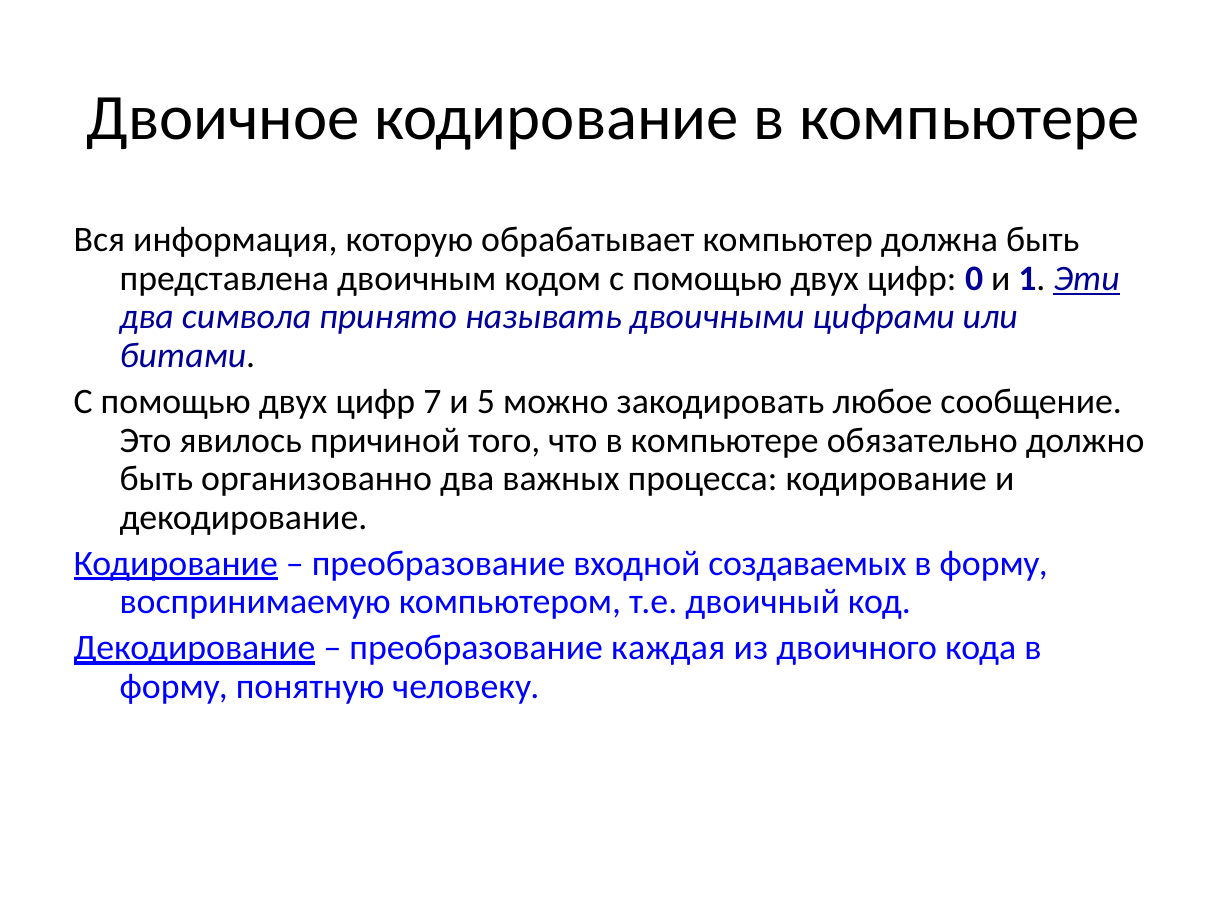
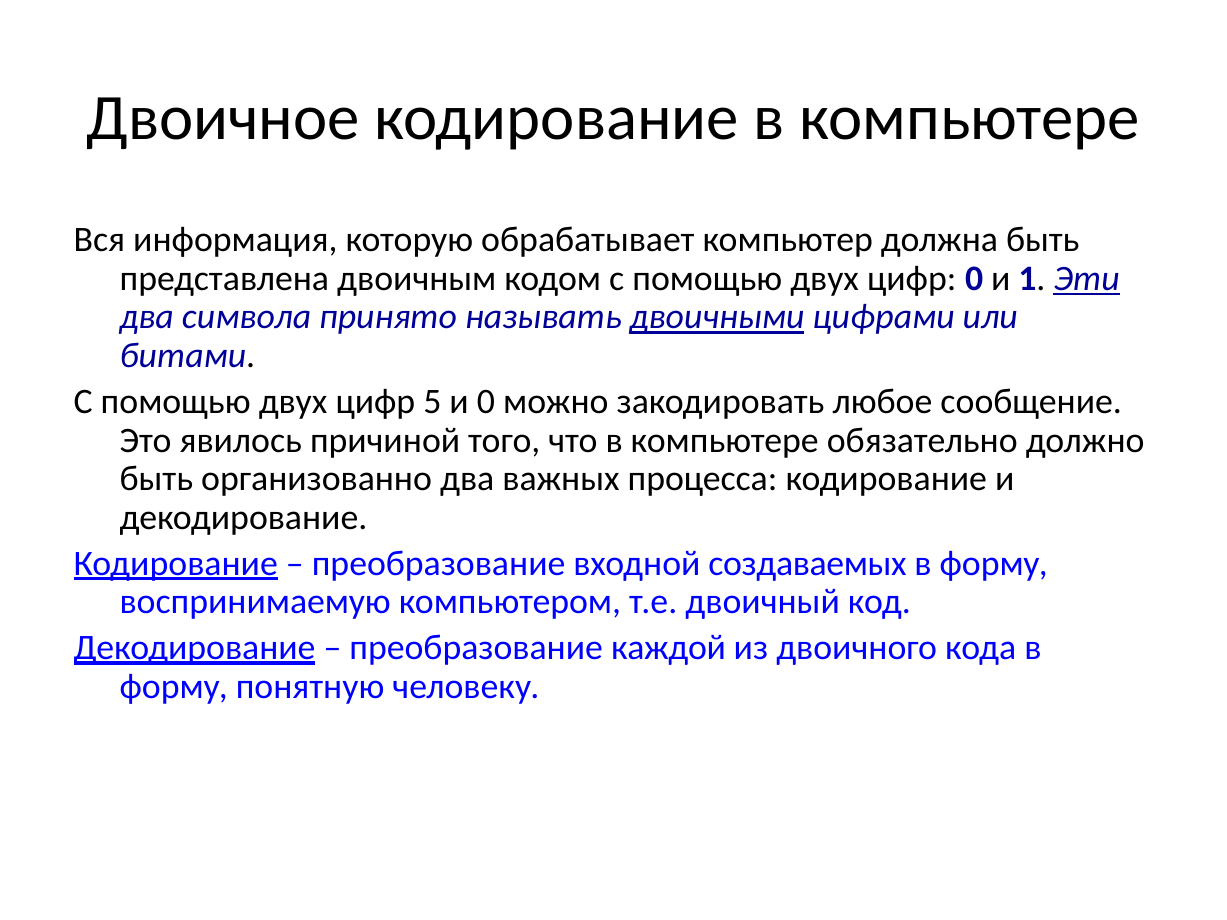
двоичными underline: none -> present (717, 317)
7: 7 -> 5 (432, 402)
и 5: 5 -> 0 (486, 402)
каждая: каждая -> каждой (669, 648)
